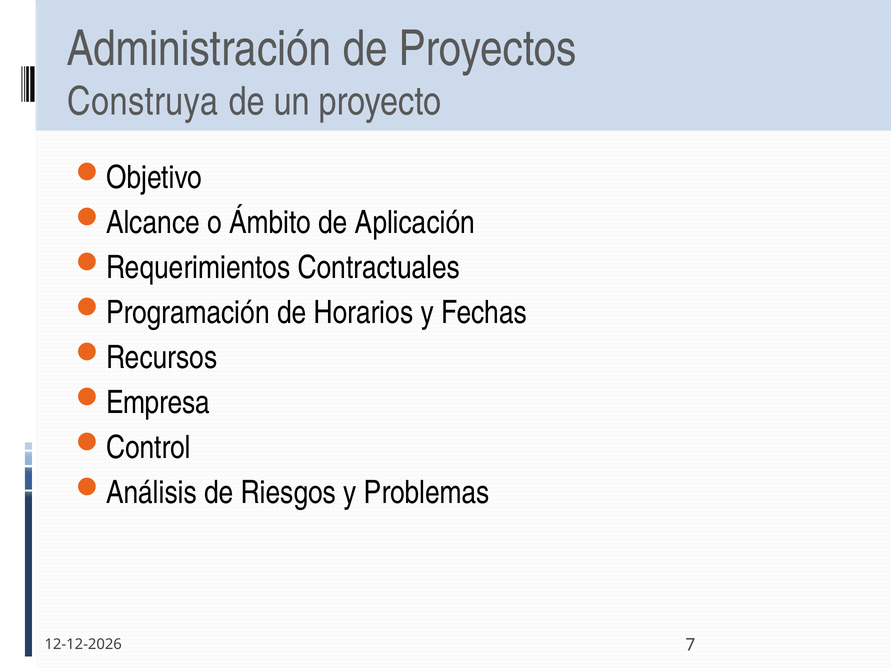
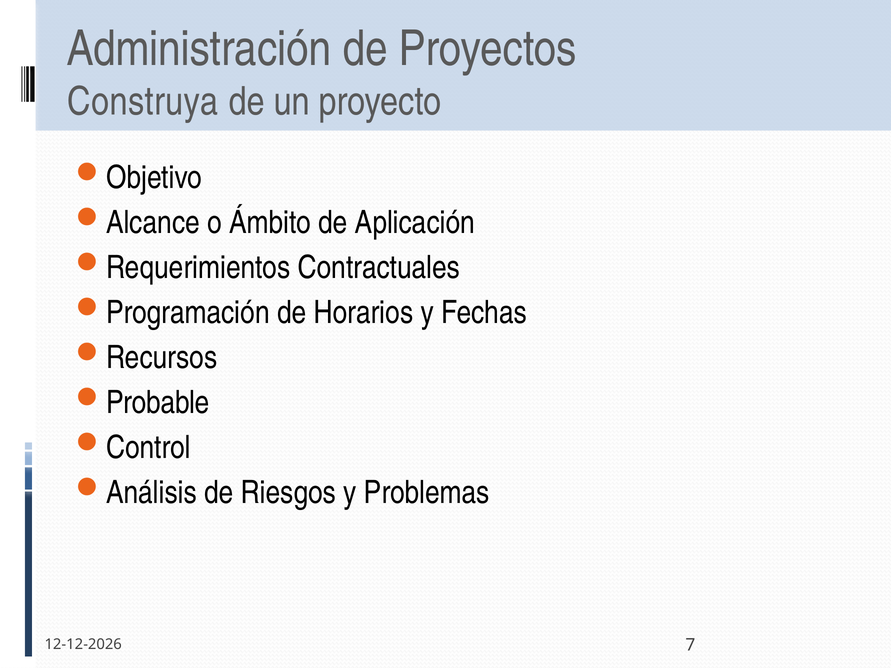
Empresa: Empresa -> Probable (158, 403)
